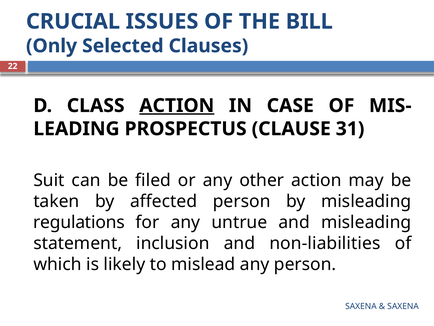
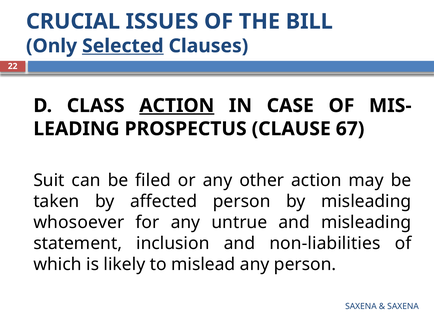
Selected underline: none -> present (123, 46)
31: 31 -> 67 (350, 129)
regulations: regulations -> whosoever (79, 222)
